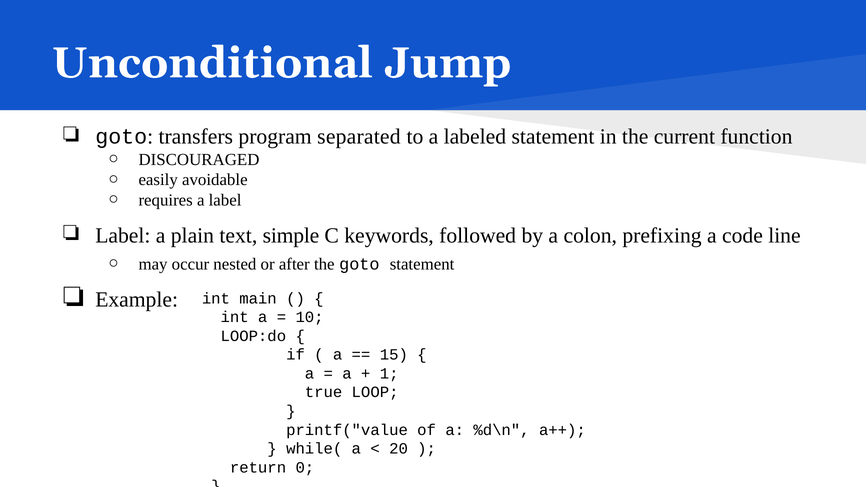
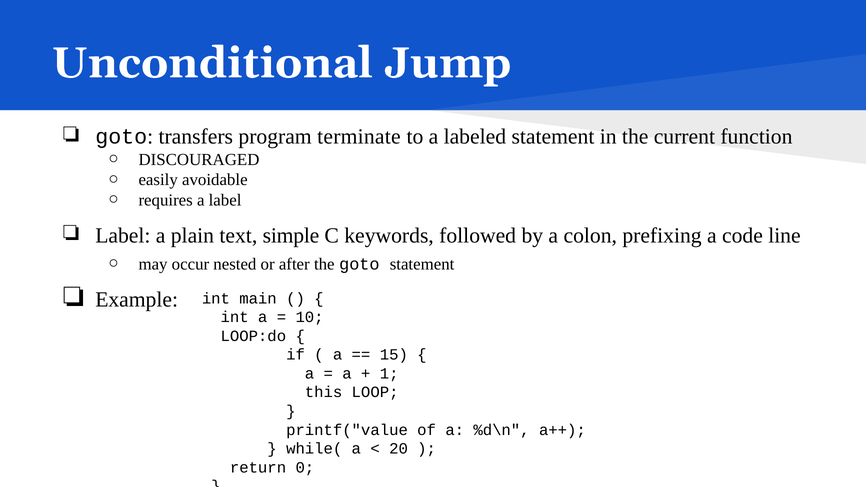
separated: separated -> terminate (359, 137)
true: true -> this (324, 392)
